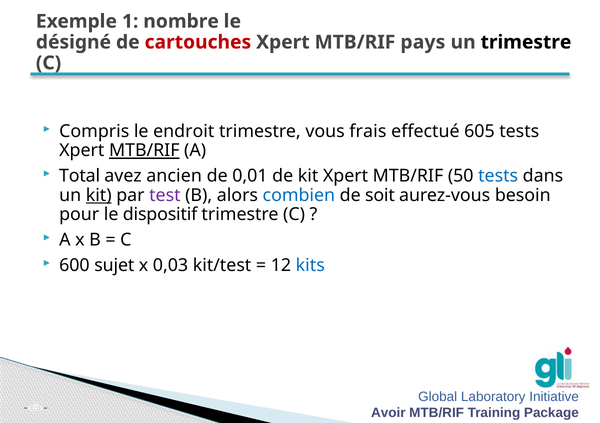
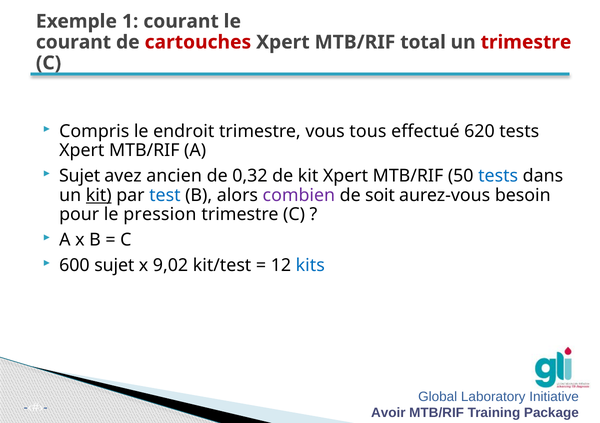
1 nombre: nombre -> courant (181, 21)
désigné: désigné -> courant (73, 42)
pays: pays -> total (423, 42)
trimestre colour: black -> red (526, 42)
frais: frais -> tous (368, 132)
605: 605 -> 620 (479, 132)
MTB/RIF underline: present -> none (144, 151)
Total: Total -> Sujet (80, 176)
0,01: 0,01 -> 0,32 (250, 176)
test colour: purple -> blue (165, 195)
combien colour: blue -> purple (299, 195)
dispositif: dispositif -> pression (160, 215)
0,03: 0,03 -> 9,02 (171, 266)
